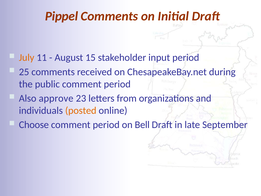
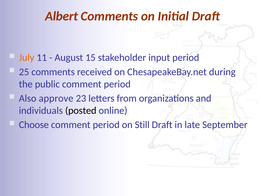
Pippel: Pippel -> Albert (62, 16)
posted colour: orange -> black (81, 110)
Bell: Bell -> Still (142, 125)
